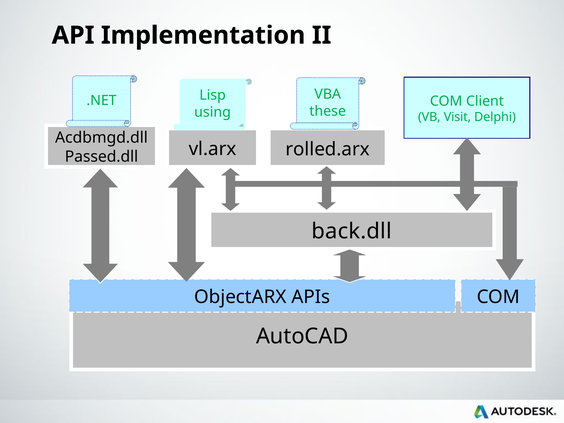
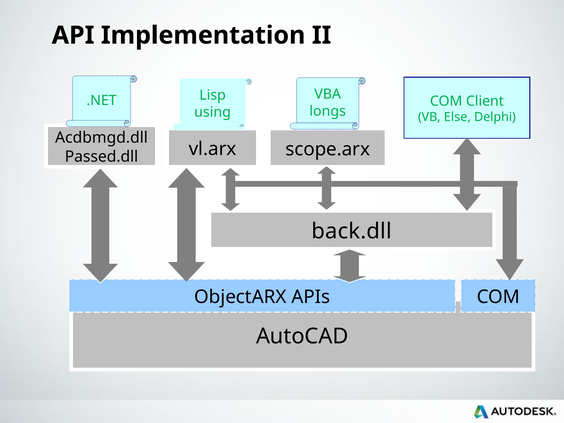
these: these -> longs (328, 111)
Visit: Visit -> Else (457, 117)
rolled.arx: rolled.arx -> scope.arx (328, 149)
